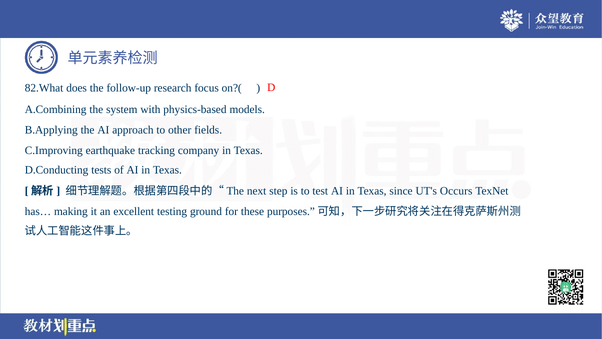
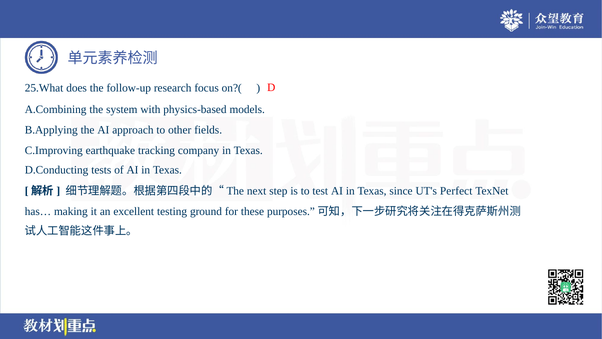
82.What: 82.What -> 25.What (44, 88)
Occurs: Occurs -> Perfect (456, 191)
